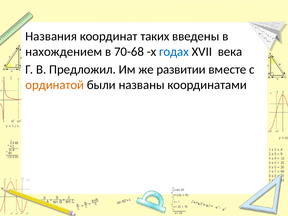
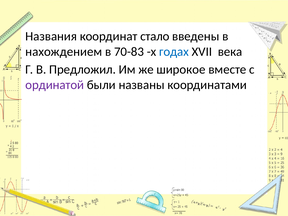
таких: таких -> стало (155, 36)
70-68: 70-68 -> 70-83 (129, 52)
развитии: развитии -> широкое (181, 70)
ординатой colour: orange -> purple (55, 85)
